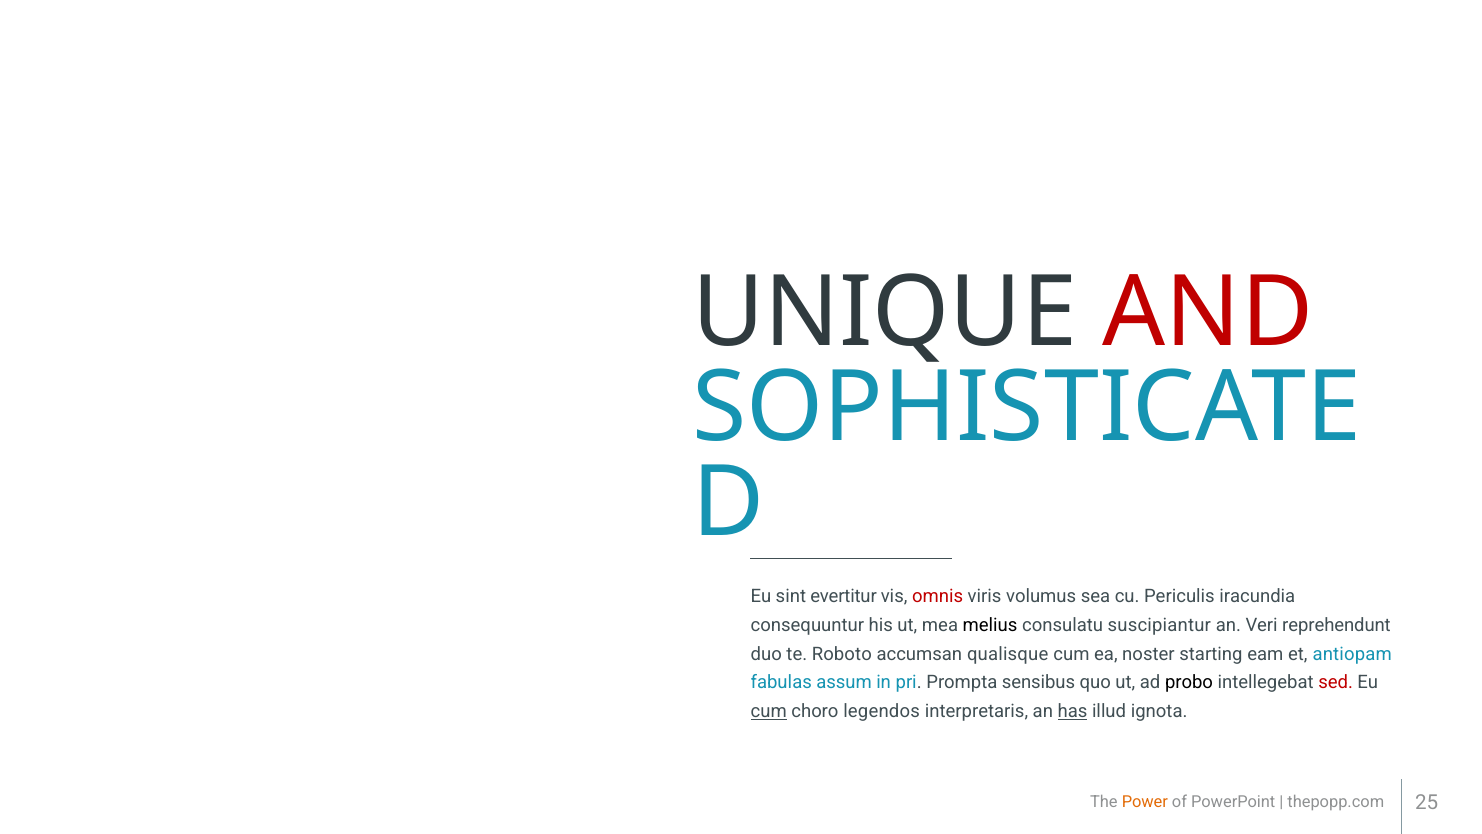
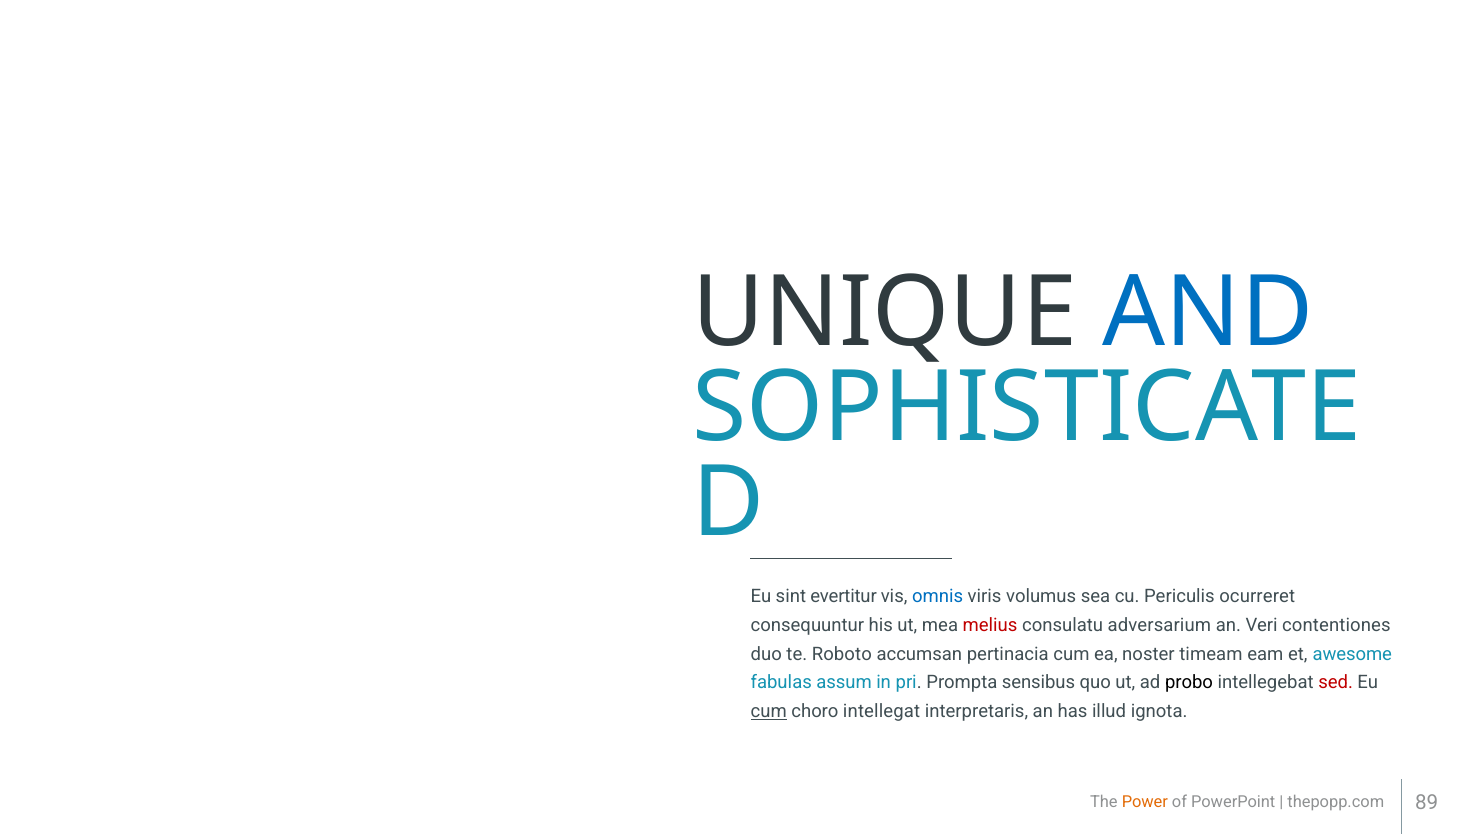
AND colour: red -> blue (1208, 313)
omnis colour: red -> blue (938, 596)
iracundia: iracundia -> ocurreret (1257, 596)
melius colour: black -> red (990, 625)
suscipiantur: suscipiantur -> adversarium (1159, 625)
reprehendunt: reprehendunt -> contentiones (1336, 625)
qualisque: qualisque -> pertinacia (1008, 654)
starting: starting -> timeam (1211, 654)
antiopam: antiopam -> awesome (1352, 654)
legendos: legendos -> intellegat (882, 711)
has underline: present -> none (1073, 711)
25: 25 -> 89 (1427, 802)
